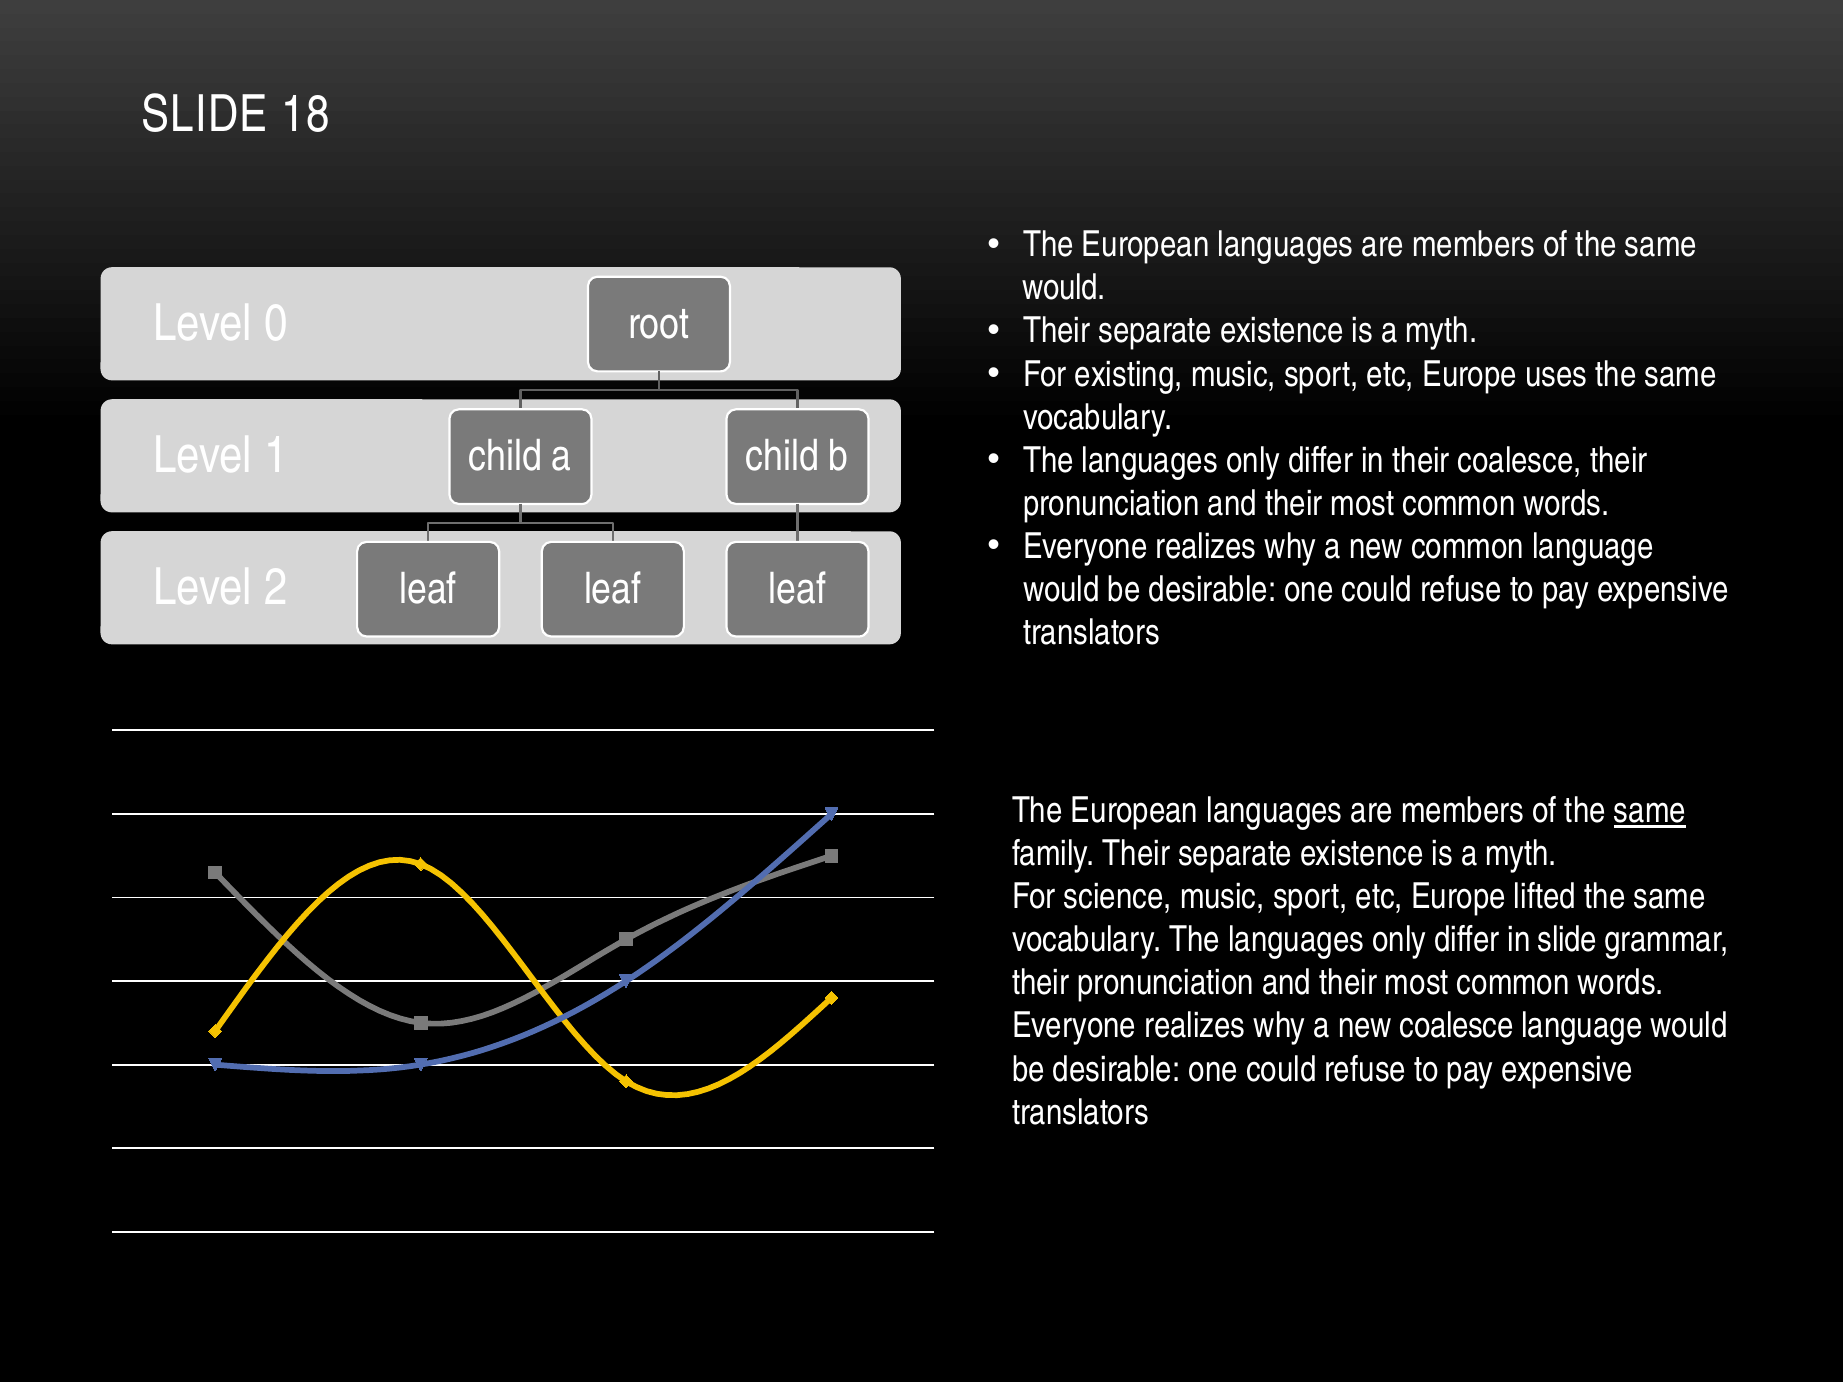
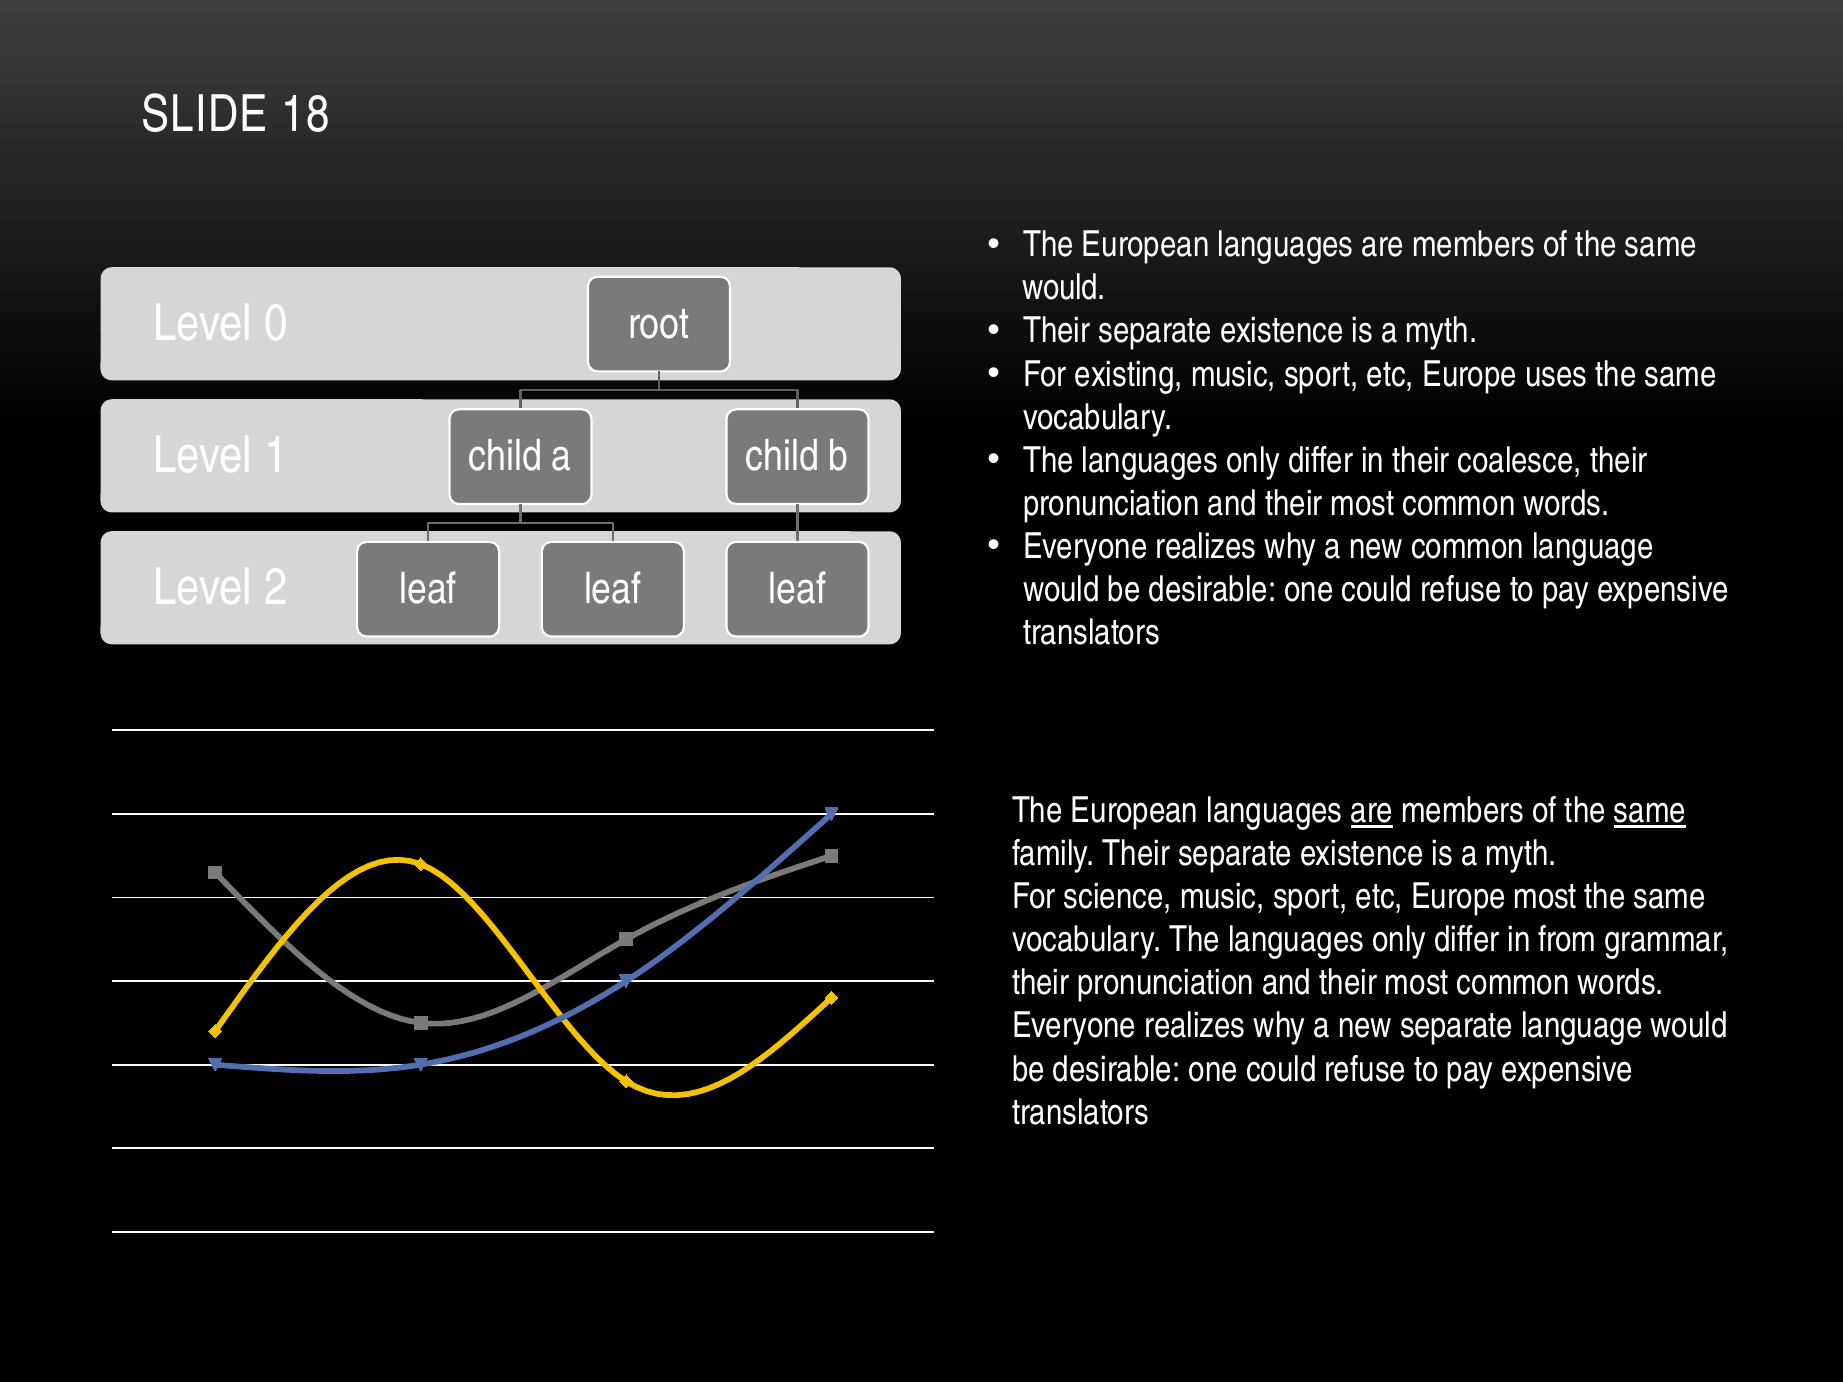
are underline: none -> present (1372, 811)
Europe lifted: lifted -> most (1545, 897)
in slide: slide -> from (1567, 940)
new coalesce: coalesce -> separate (1457, 1026)
